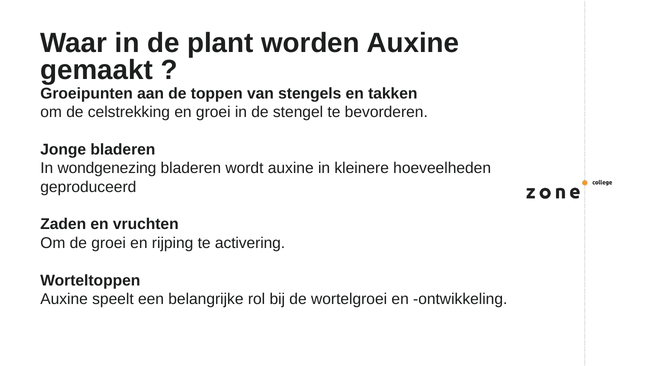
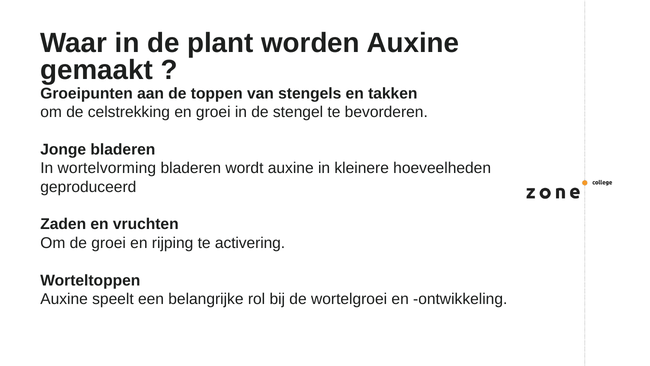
wondgenezing: wondgenezing -> wortelvorming (107, 168)
